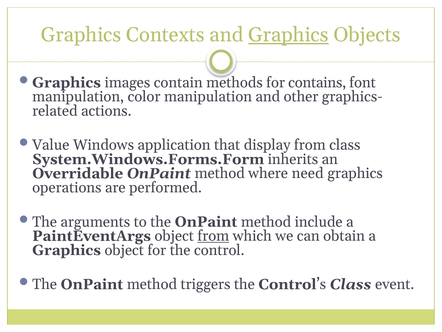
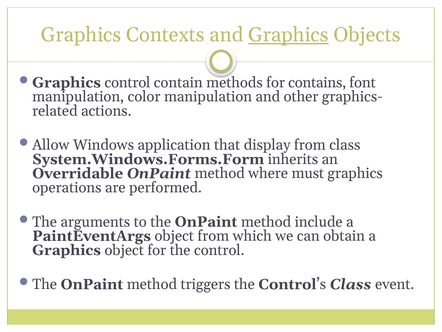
Graphics images: images -> control (127, 82)
Value: Value -> Allow (51, 145)
need: need -> must (308, 173)
from underline: present -> none (213, 236)
